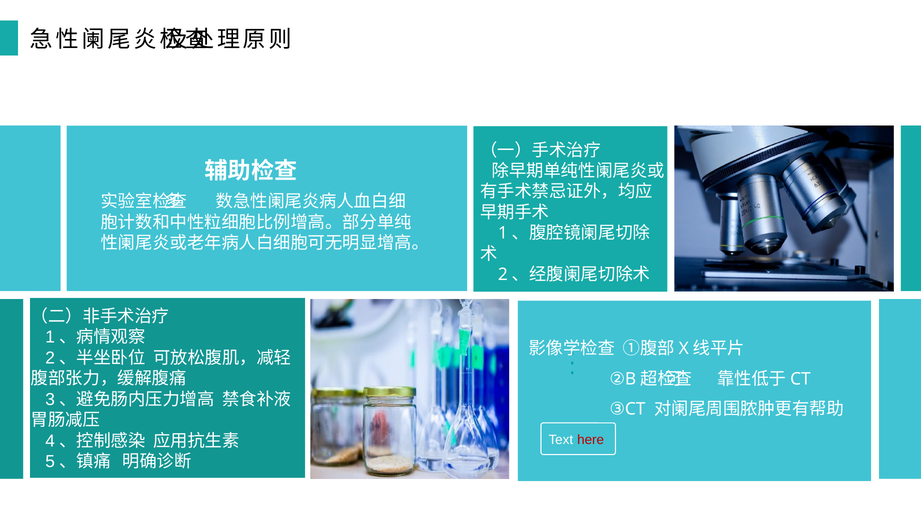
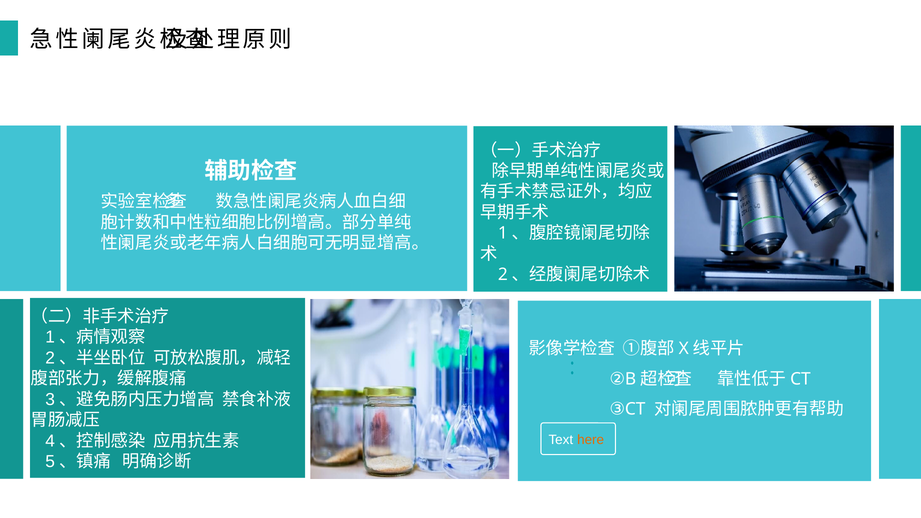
here colour: red -> orange (591, 440)
